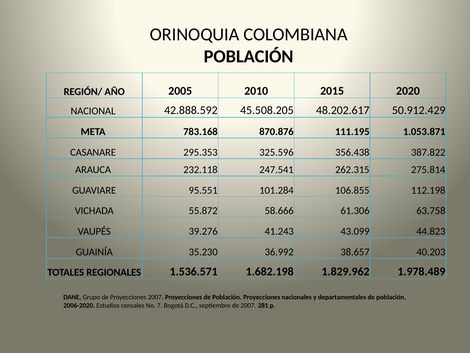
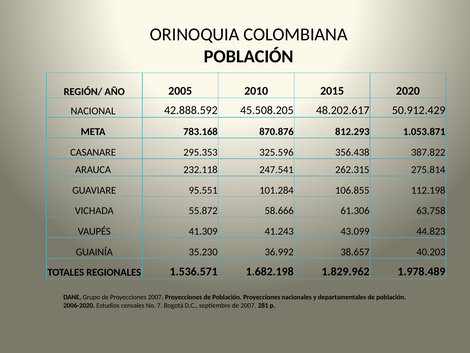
111.195: 111.195 -> 812.293 (352, 132)
39.276: 39.276 -> 41.309 (203, 231)
